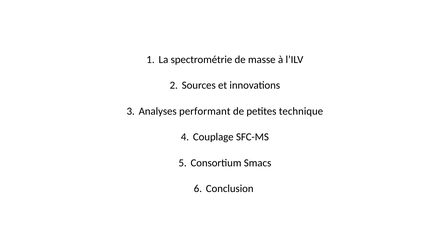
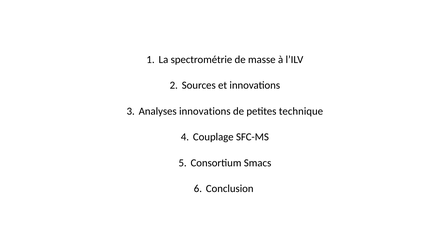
Analyses performant: performant -> innovations (205, 111)
